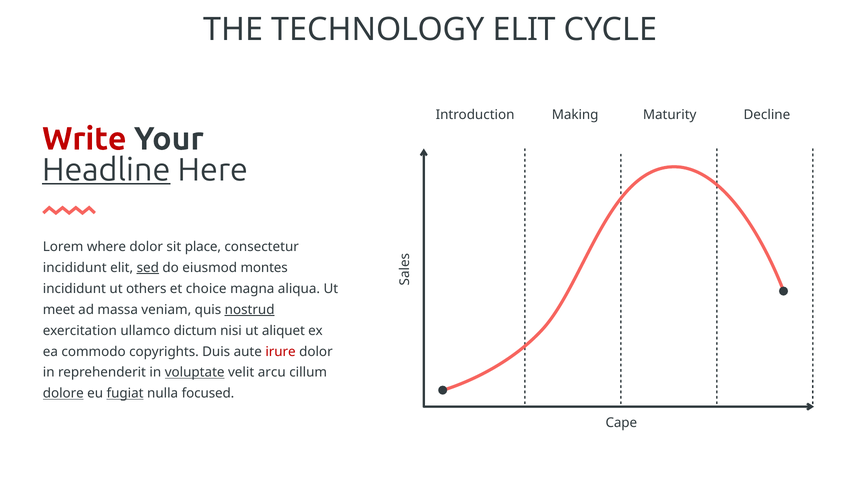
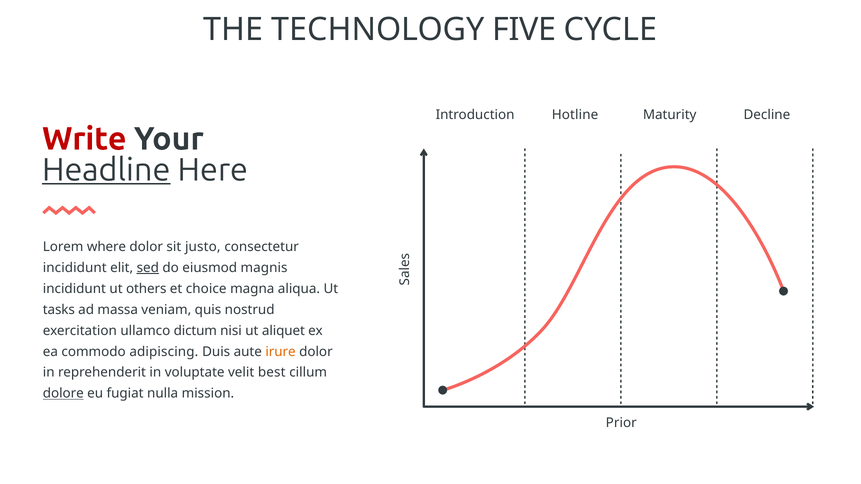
TECHNOLOGY ELIT: ELIT -> FIVE (524, 30)
Making: Making -> Hotline (575, 115)
place: place -> justo (203, 247)
montes: montes -> magnis (264, 268)
meet: meet -> tasks (59, 310)
nostrud underline: present -> none (250, 310)
copyrights: copyrights -> adipiscing (164, 352)
irure colour: red -> orange (281, 352)
voluptate underline: present -> none (195, 373)
arcu: arcu -> best (272, 373)
fugiat underline: present -> none (125, 394)
focused: focused -> mission (208, 394)
Cape: Cape -> Prior (621, 423)
